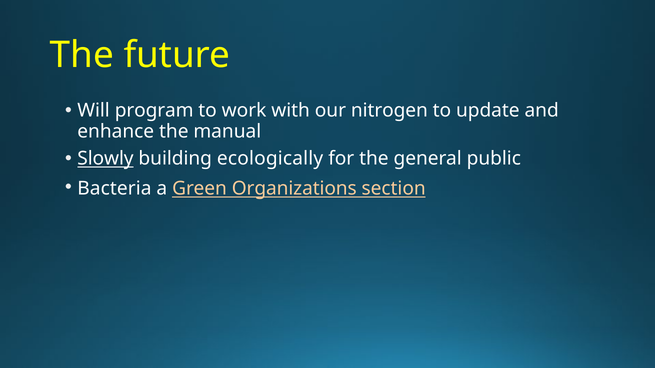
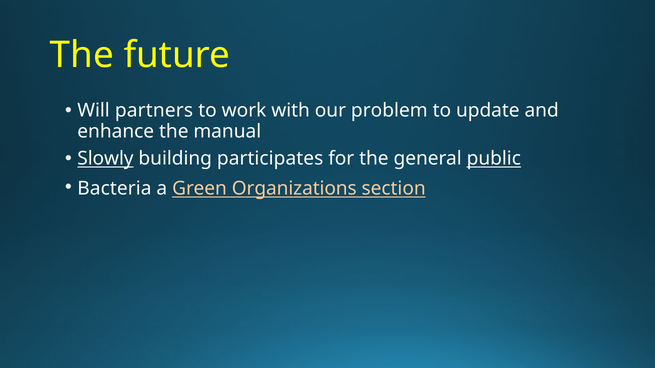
program: program -> partners (154, 111)
nitrogen: nitrogen -> problem (389, 111)
ecologically: ecologically -> participates (270, 159)
public underline: none -> present (494, 159)
